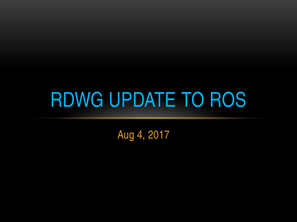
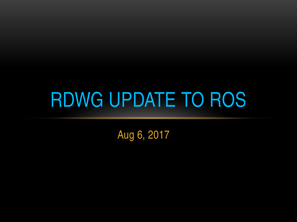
4: 4 -> 6 (141, 135)
